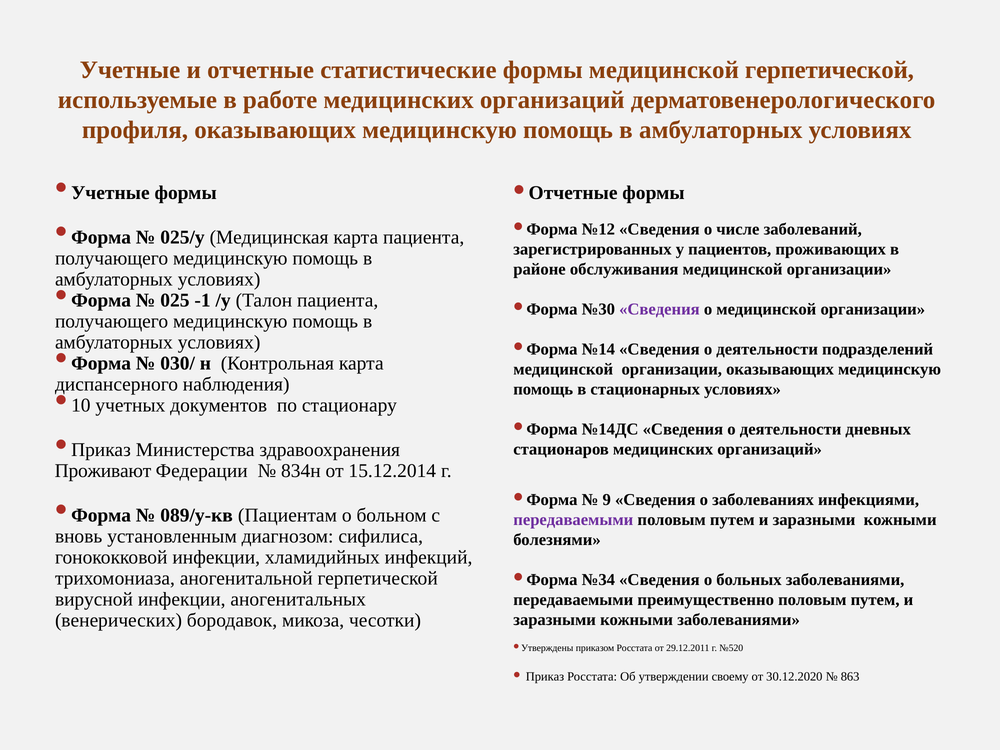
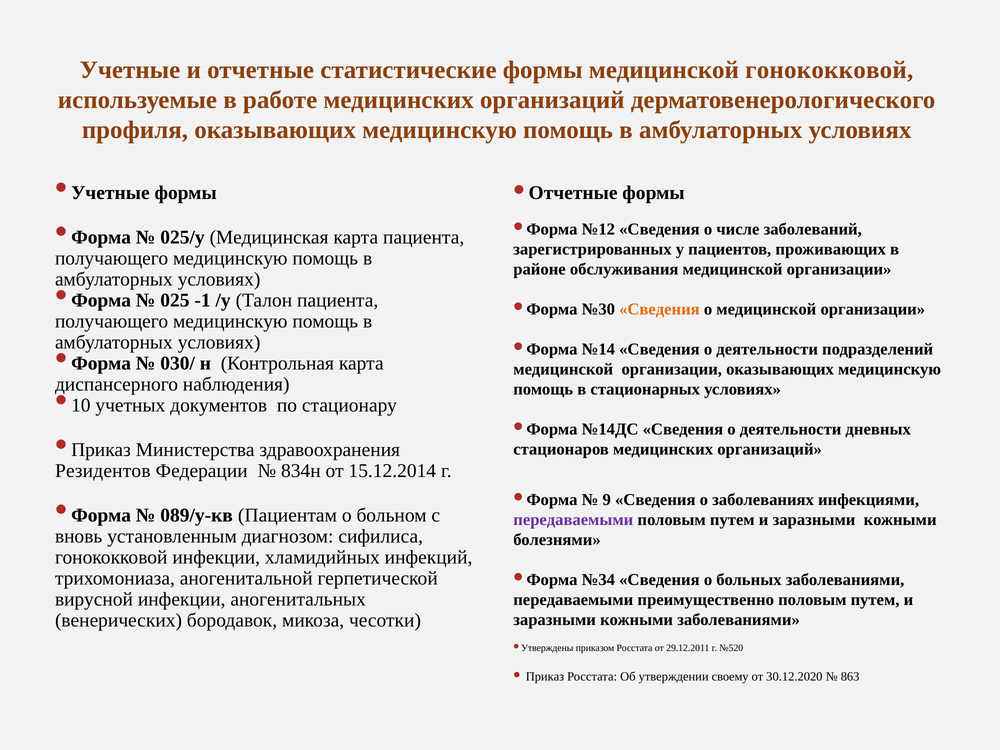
медицинской герпетической: герпетической -> гонококковой (829, 70)
Сведения colour: purple -> orange (659, 309)
Проживают: Проживают -> Резидентов (103, 471)
